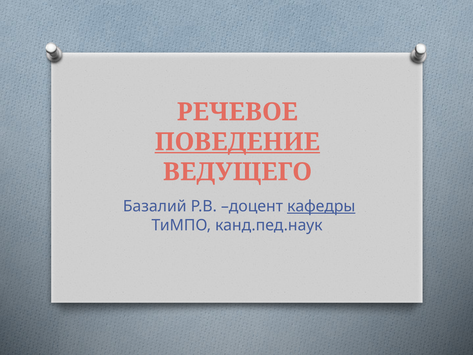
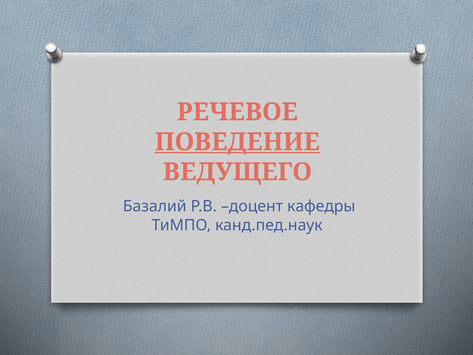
кафедры underline: present -> none (321, 206)
